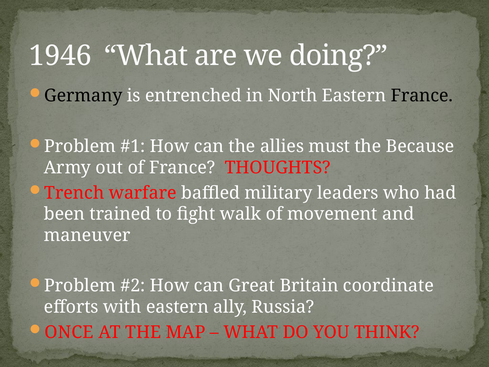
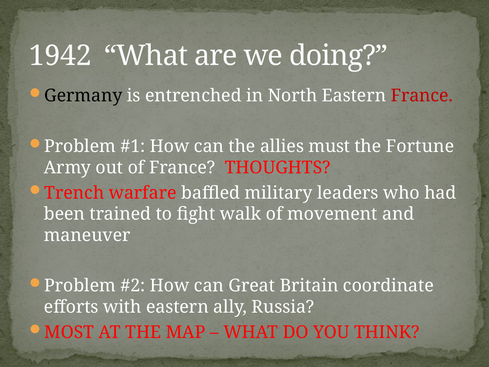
1946: 1946 -> 1942 (60, 56)
France colour: black -> red (422, 96)
Because: Because -> Fortune (420, 146)
ONCE: ONCE -> MOST (69, 332)
